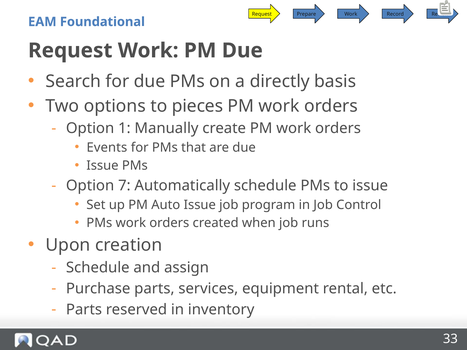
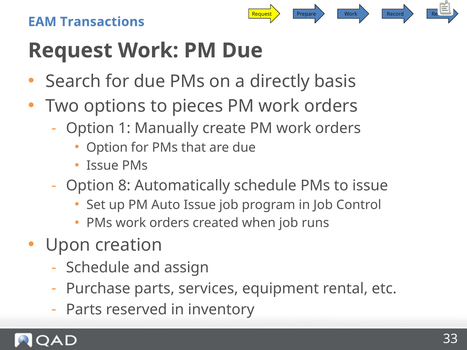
Foundational: Foundational -> Transactions (102, 22)
Events: Events -> Option (107, 148)
7: 7 -> 8 (124, 186)
